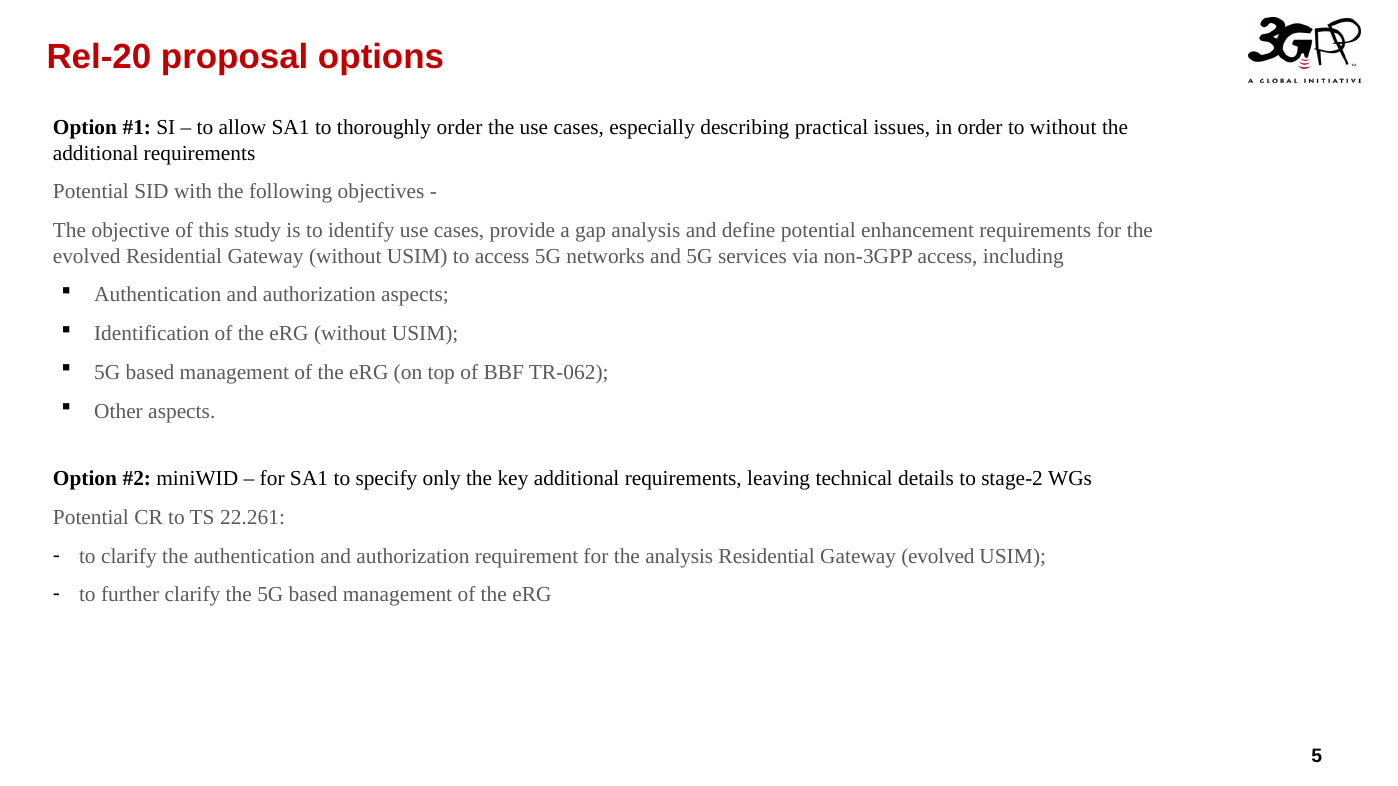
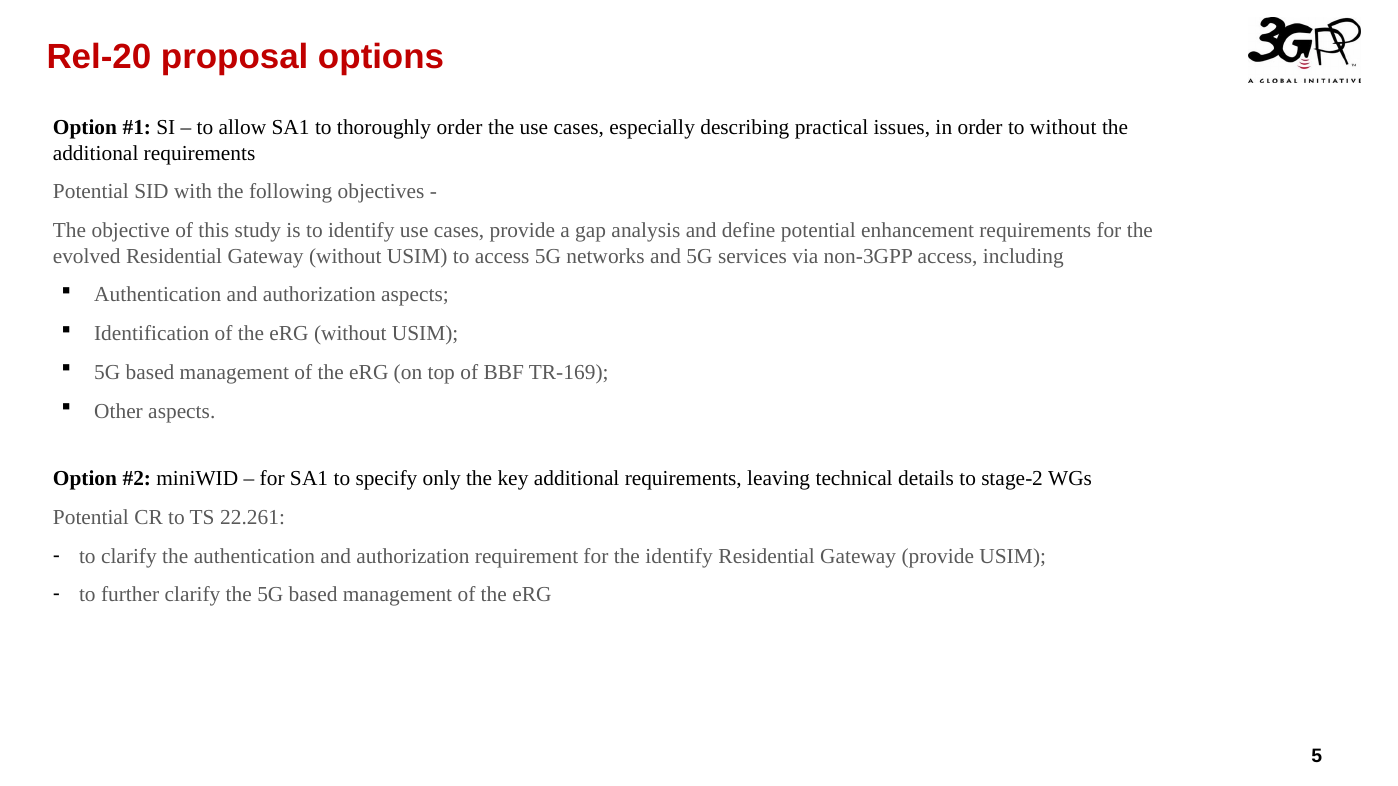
TR-062: TR-062 -> TR-169 (569, 372)
the analysis: analysis -> identify (679, 557)
Gateway evolved: evolved -> provide (938, 557)
